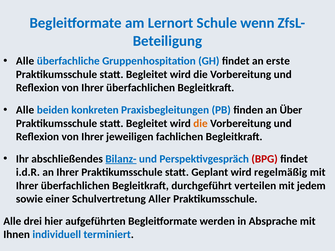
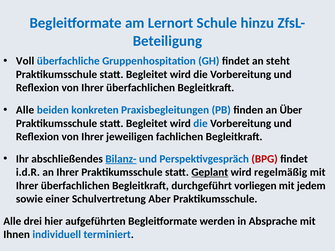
wenn: wenn -> hinzu (257, 23)
Alle: Alle -> Voll (25, 61)
erste: erste -> steht (278, 61)
die colour: orange -> blue (200, 123)
Geplant underline: none -> present (210, 172)
verteilen: verteilen -> vorliegen (255, 186)
Aller: Aller -> Aber (160, 199)
